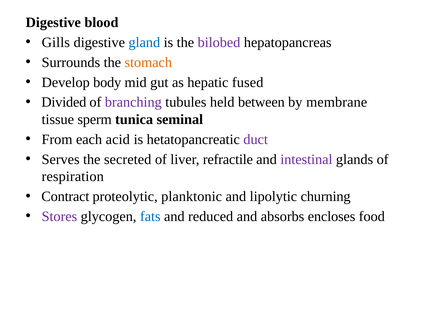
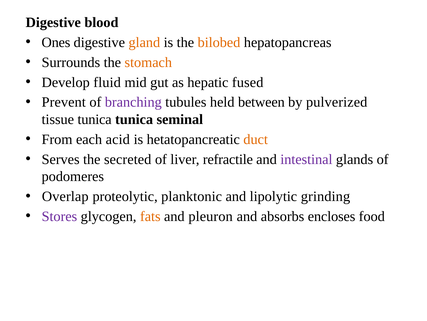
Gills: Gills -> Ones (56, 42)
gland colour: blue -> orange (144, 42)
bilobed colour: purple -> orange (219, 42)
body: body -> fluid (107, 82)
Divided: Divided -> Prevent (64, 102)
membrane: membrane -> pulverized (337, 102)
tissue sperm: sperm -> tunica (95, 119)
duct colour: purple -> orange (256, 139)
respiration: respiration -> podomeres (73, 176)
Contract: Contract -> Overlap (65, 196)
churning: churning -> grinding (326, 196)
fats colour: blue -> orange (150, 216)
reduced: reduced -> pleuron (211, 216)
